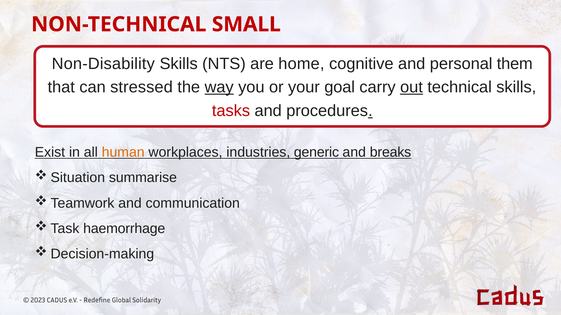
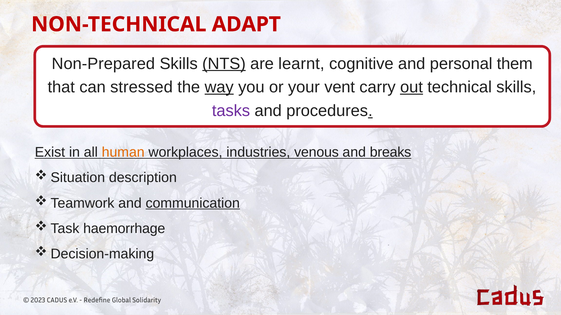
SMALL: SMALL -> ADAPT (246, 24)
Non-Disability: Non-Disability -> Non-Prepared (103, 64)
NTS underline: none -> present (224, 64)
home: home -> learnt (301, 64)
goal: goal -> vent (340, 87)
tasks colour: red -> purple (231, 111)
generic: generic -> venous (316, 152)
summarise: summarise -> description (143, 178)
communication underline: none -> present (193, 203)
